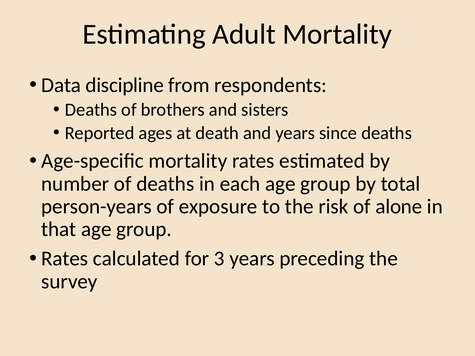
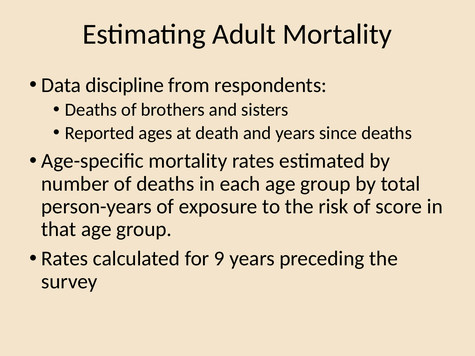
alone: alone -> score (399, 207)
3: 3 -> 9 (219, 259)
